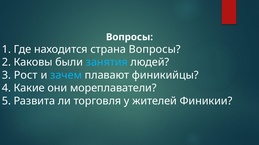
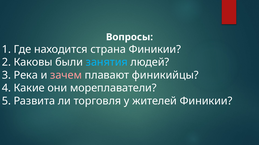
страна Вопросы: Вопросы -> Финикии (155, 50)
Рост: Рост -> Река (26, 75)
зачем colour: light blue -> pink (66, 75)
